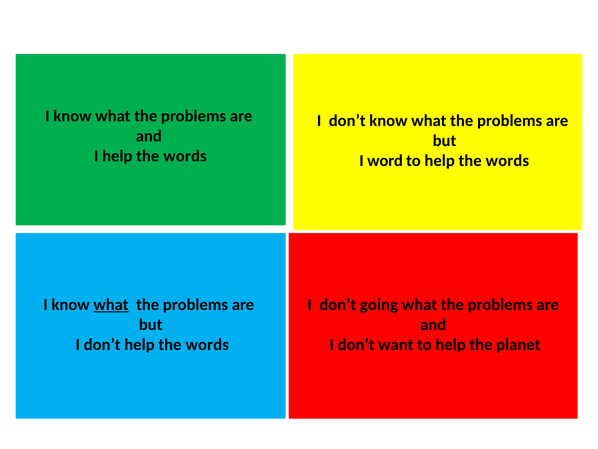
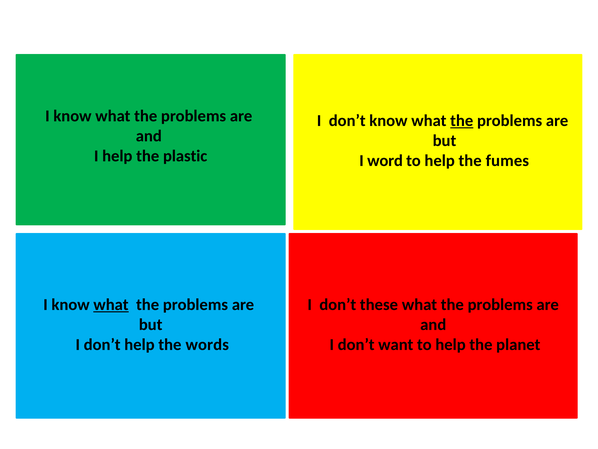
the underline: none -> present (462, 121)
I help the words: words -> plastic (185, 156)
to help the words: words -> fumes (507, 160)
going: going -> these (379, 304)
